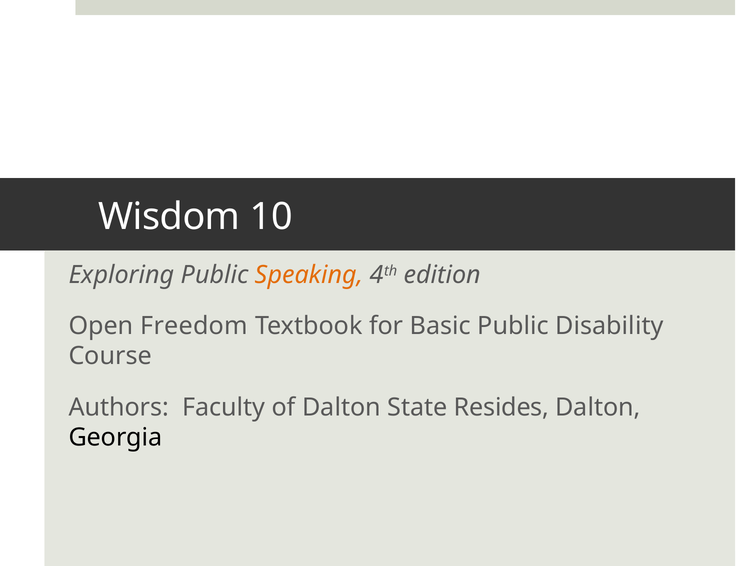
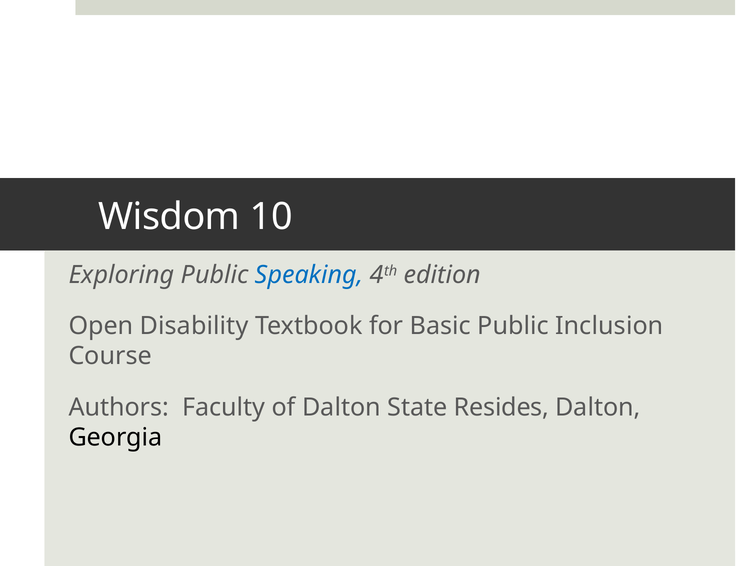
Speaking colour: orange -> blue (309, 275)
Freedom: Freedom -> Disability (194, 326)
Disability: Disability -> Inclusion (609, 326)
